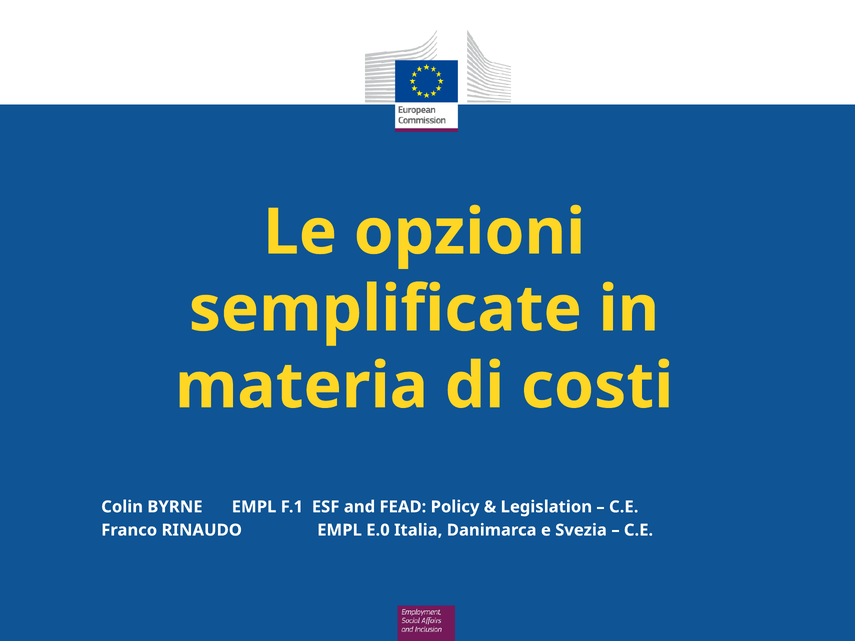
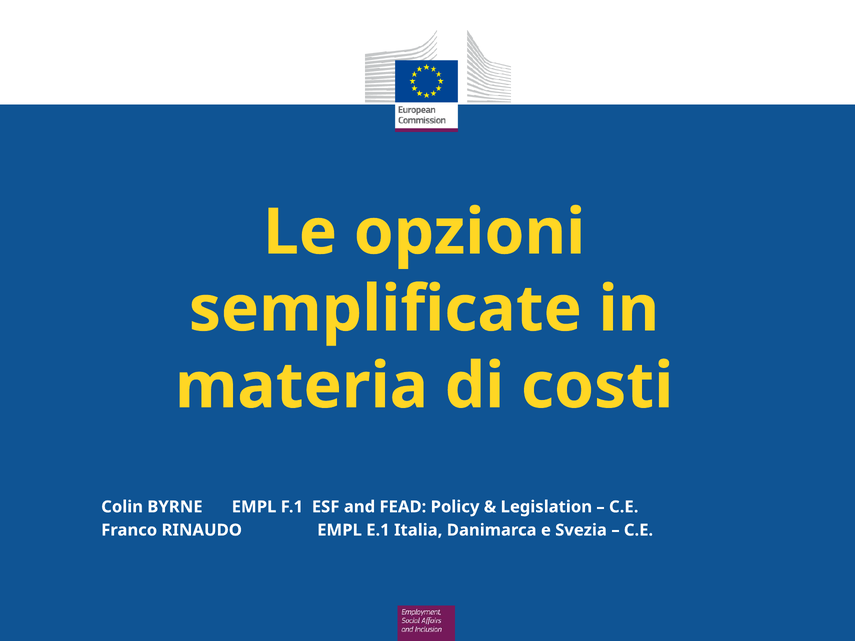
E.0: E.0 -> E.1 (378, 530)
